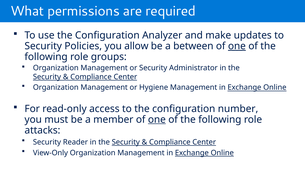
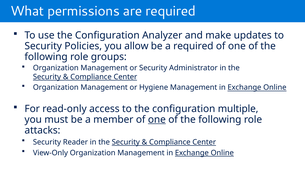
a between: between -> required (193, 46)
one underline: present -> none (237, 46)
number: number -> multiple (238, 108)
